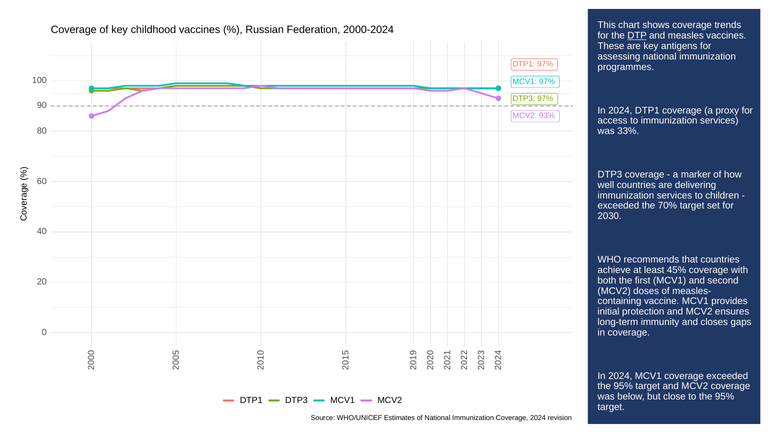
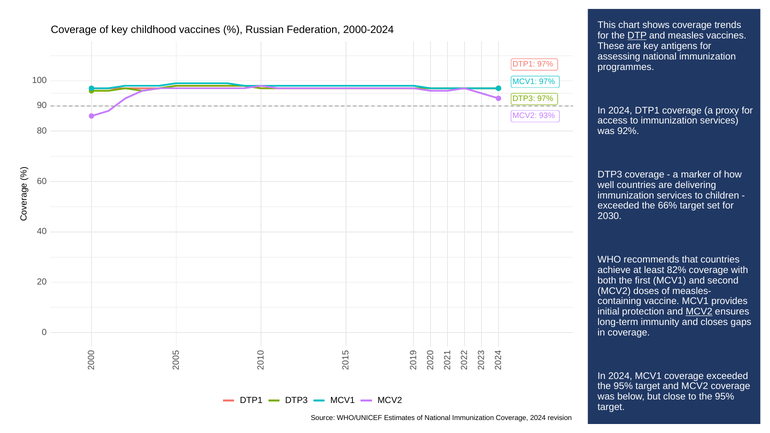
33%: 33% -> 92% (628, 131)
70%: 70% -> 66% (668, 206)
45%: 45% -> 82% (677, 270)
MCV2 underline: none -> present (699, 312)
